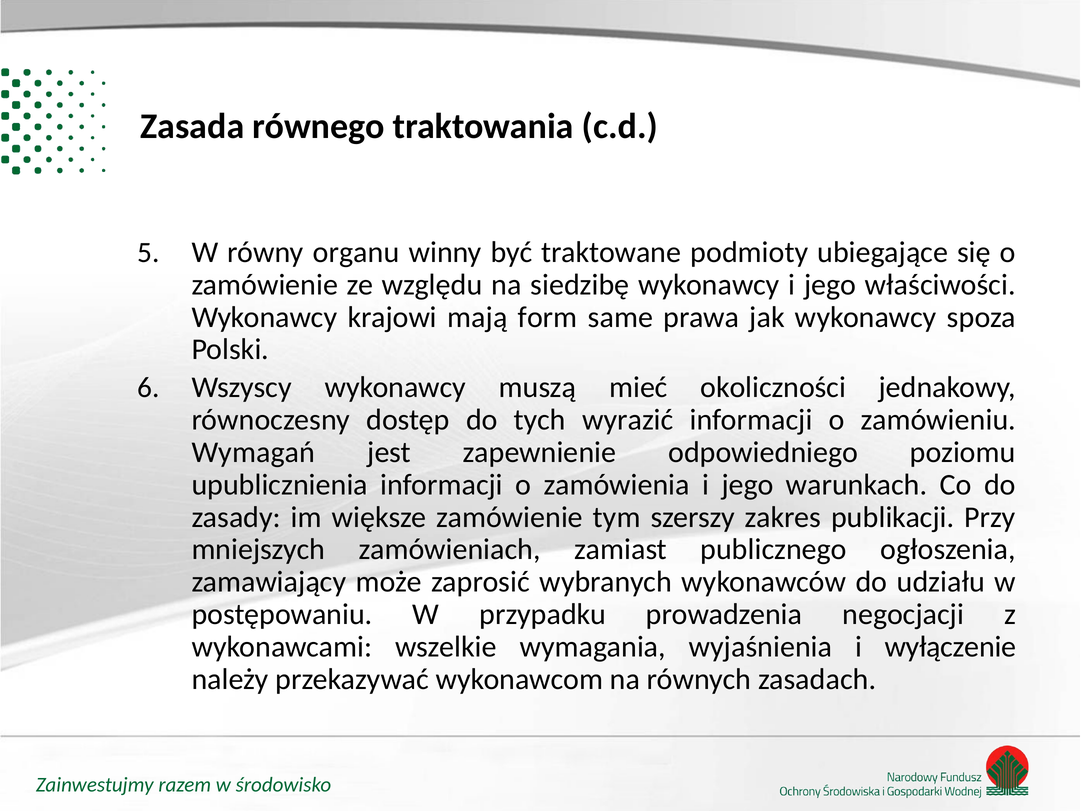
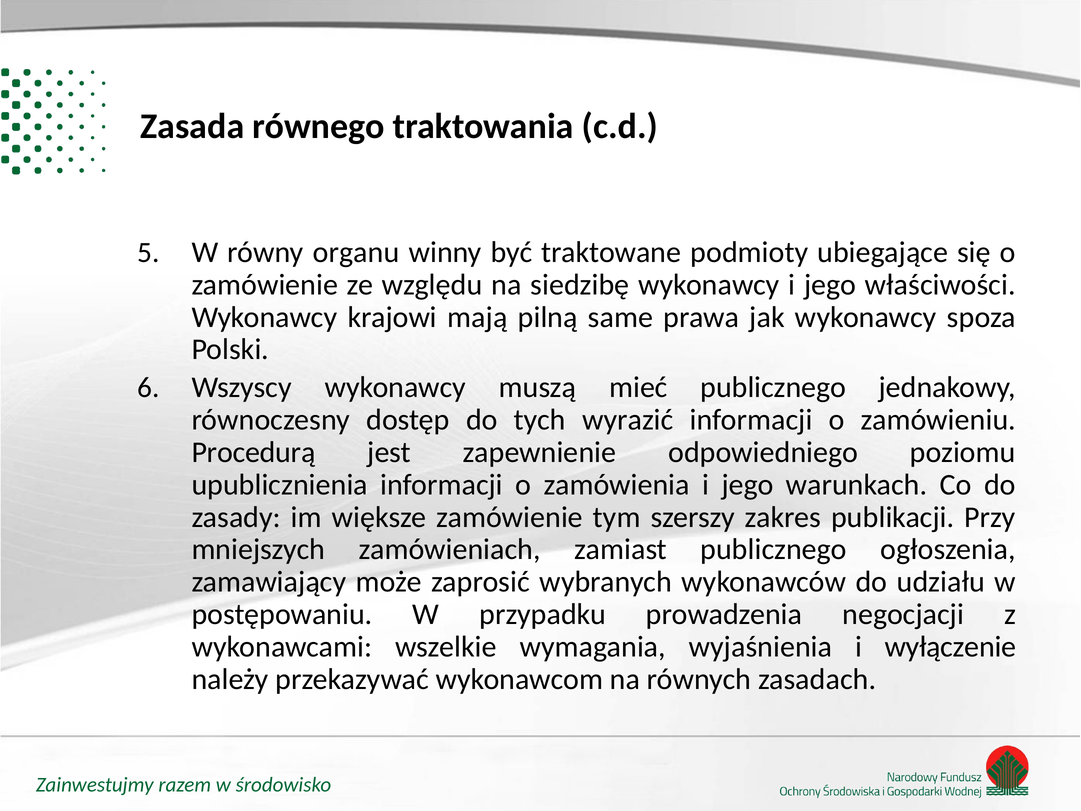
form: form -> pilną (548, 317)
mieć okoliczności: okoliczności -> publicznego (773, 387)
Wymagań: Wymagań -> Procedurą (254, 452)
